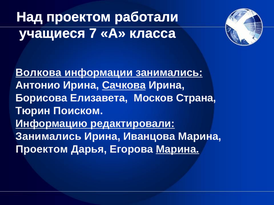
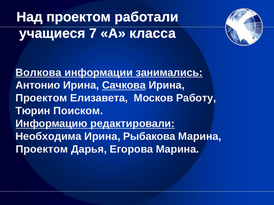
Борисова: Борисова -> Проектом (41, 98)
Страна: Страна -> Работу (196, 98)
Занимались: Занимались -> Необходима (49, 137)
Иванцова: Иванцова -> Рыбакова (149, 137)
Марина underline: present -> none (177, 149)
